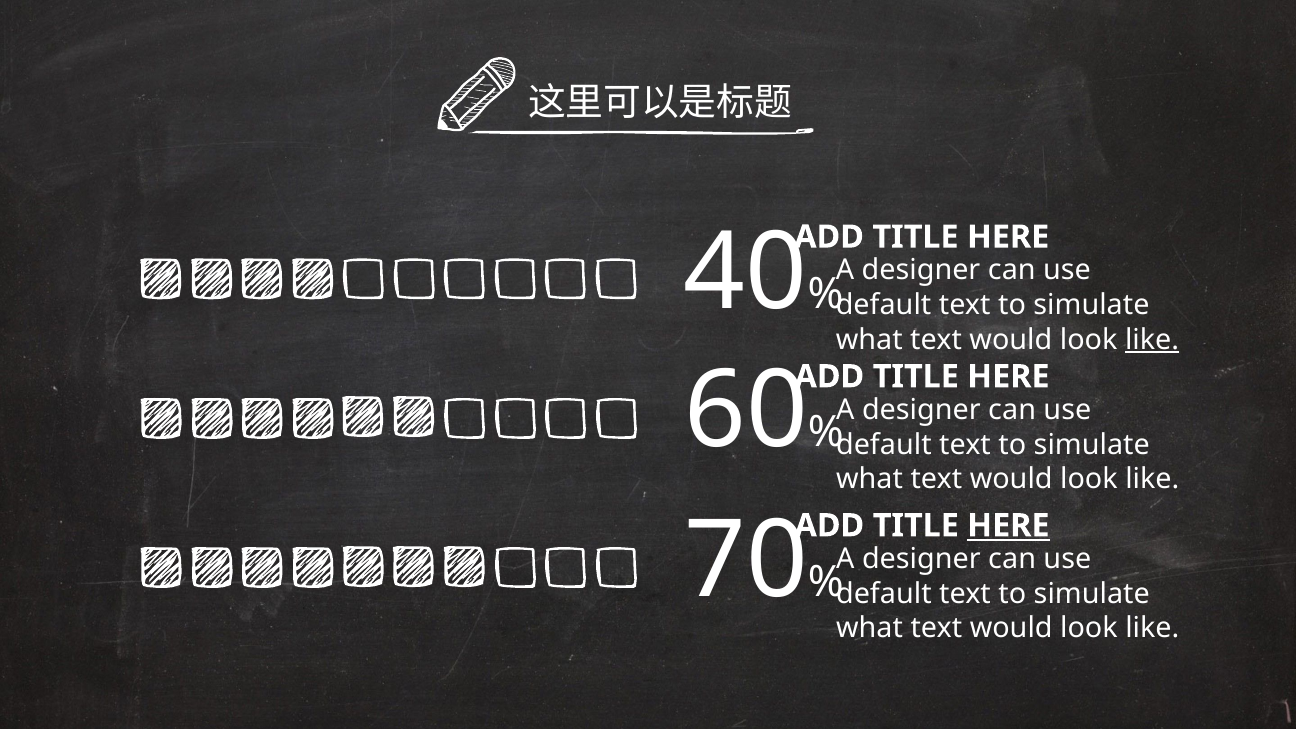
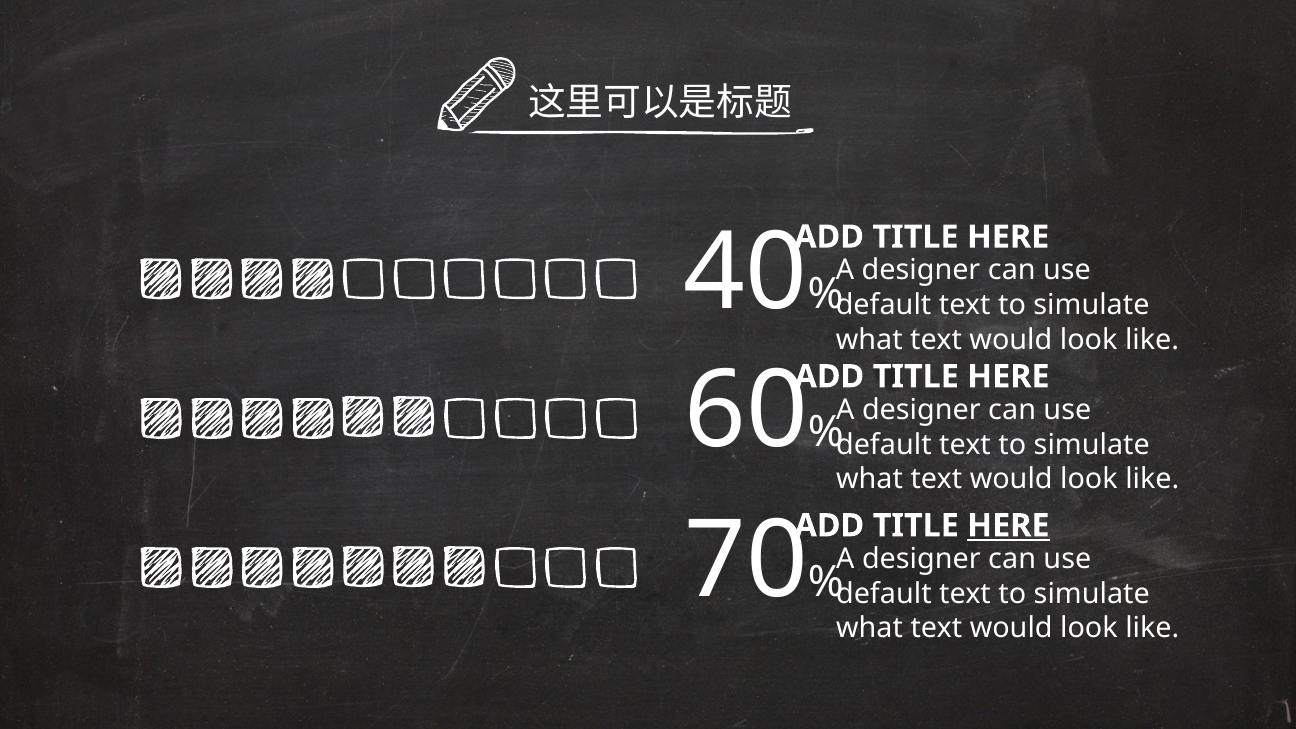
like underline: present -> none (1152, 340)
